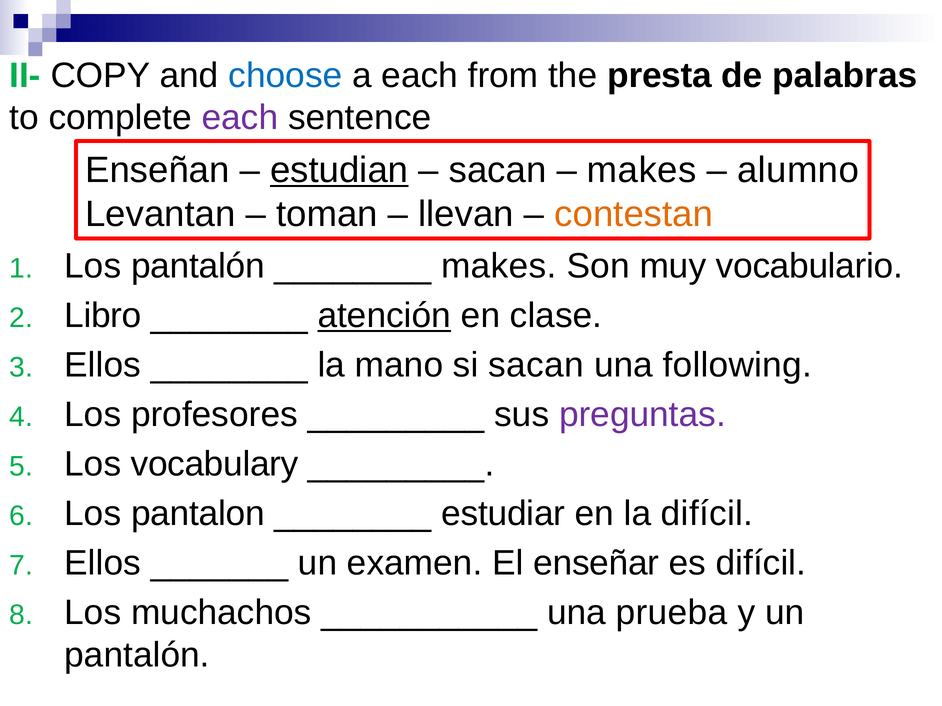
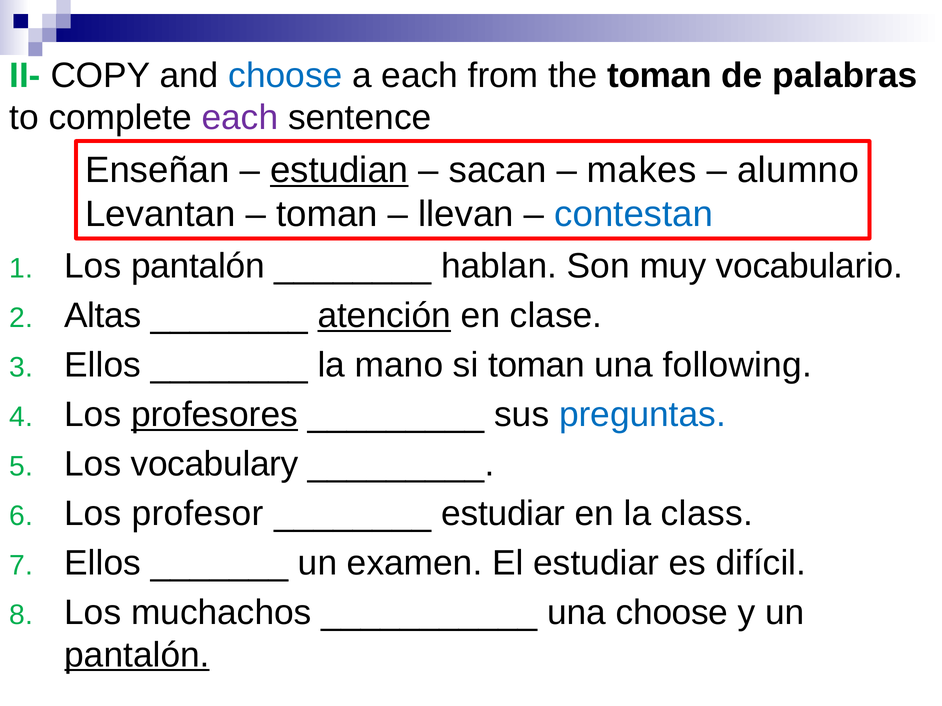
the presta: presta -> toman (660, 75)
contestan colour: orange -> blue (634, 214)
makes: makes -> hablan (499, 266)
Libro: Libro -> Altas (103, 316)
si sacan: sacan -> toman (536, 365)
profesores underline: none -> present (214, 415)
preguntas colour: purple -> blue (642, 415)
pantalon: pantalon -> profesor (198, 514)
la difícil: difícil -> class (707, 514)
El enseñar: enseñar -> estudiar (596, 563)
una prueba: prueba -> choose (672, 613)
pantalón underline: none -> present (137, 655)
